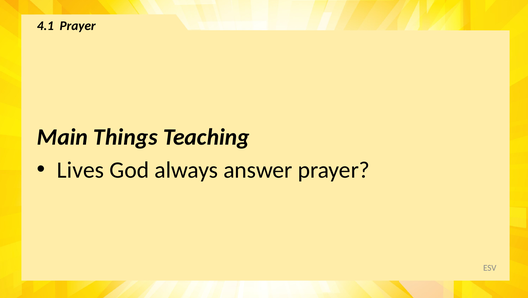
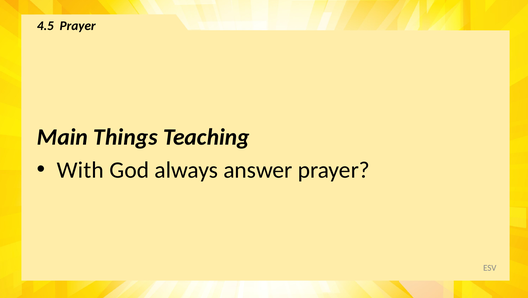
4.1: 4.1 -> 4.5 (45, 26)
Lives: Lives -> With (80, 170)
